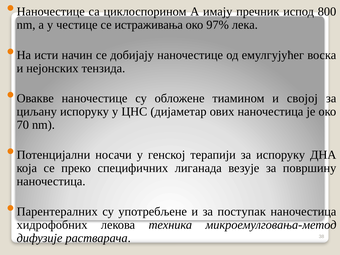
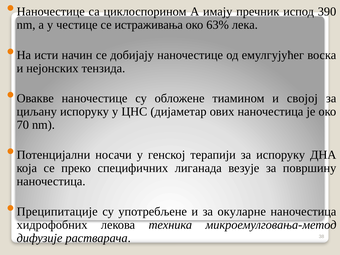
800: 800 -> 390 (327, 12)
97%: 97% -> 63% (218, 25)
Парентералних: Парентералних -> Преципитације (57, 212)
поступак: поступак -> окуларне (242, 212)
